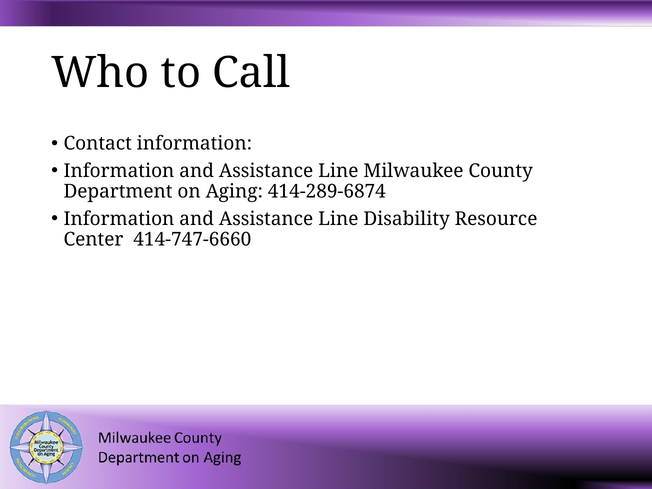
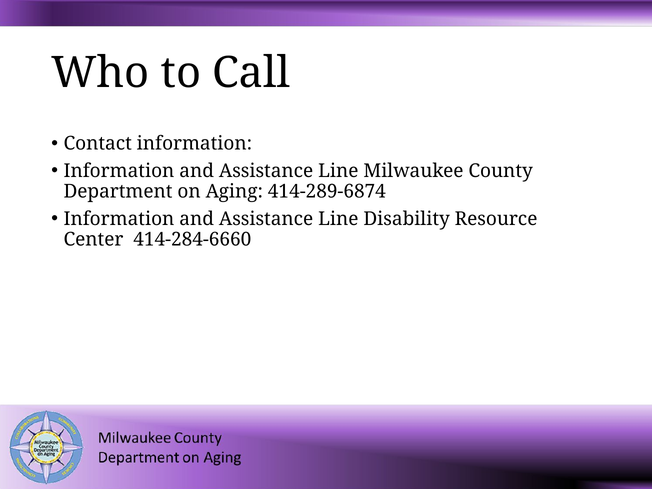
414-747-6660: 414-747-6660 -> 414-284-6660 (192, 239)
